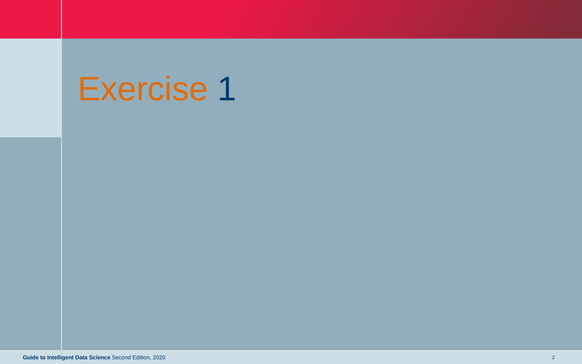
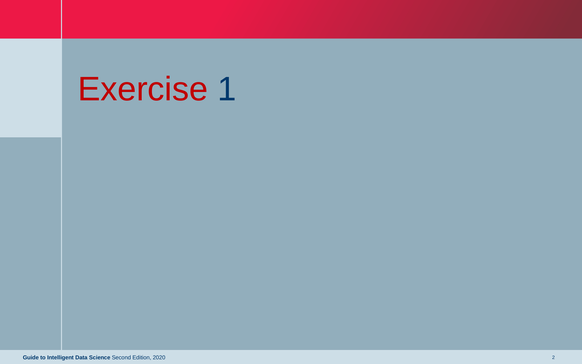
Exercise colour: orange -> red (143, 89)
